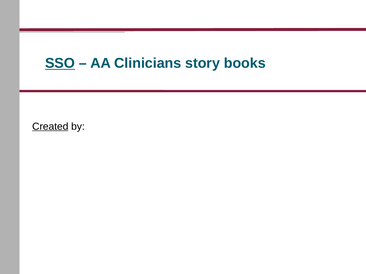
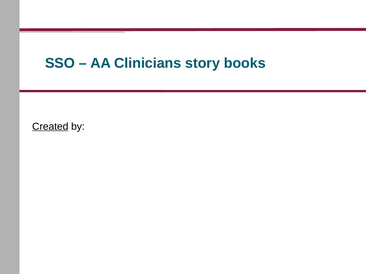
SSO underline: present -> none (60, 63)
